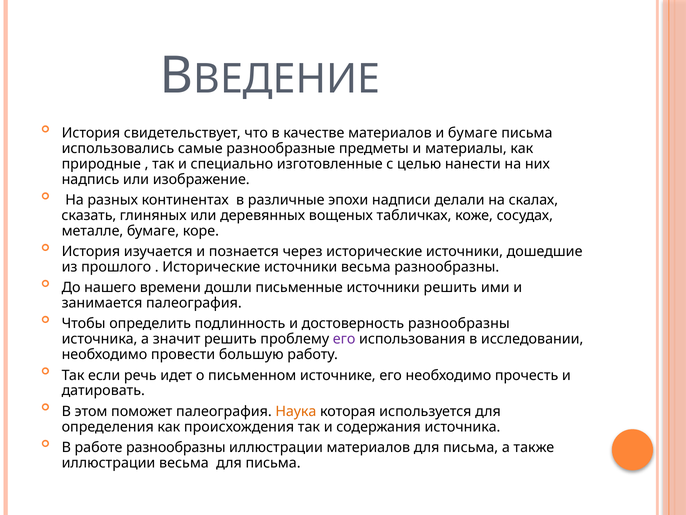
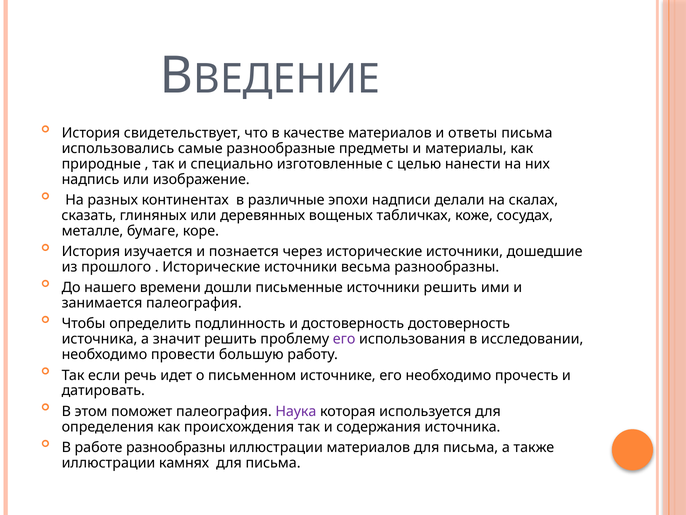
и бумаге: бумаге -> ответы (473, 133)
достоверность разнообразны: разнообразны -> достоверность (459, 323)
Наука colour: orange -> purple (296, 411)
иллюстрации весьма: весьма -> камнях (184, 462)
